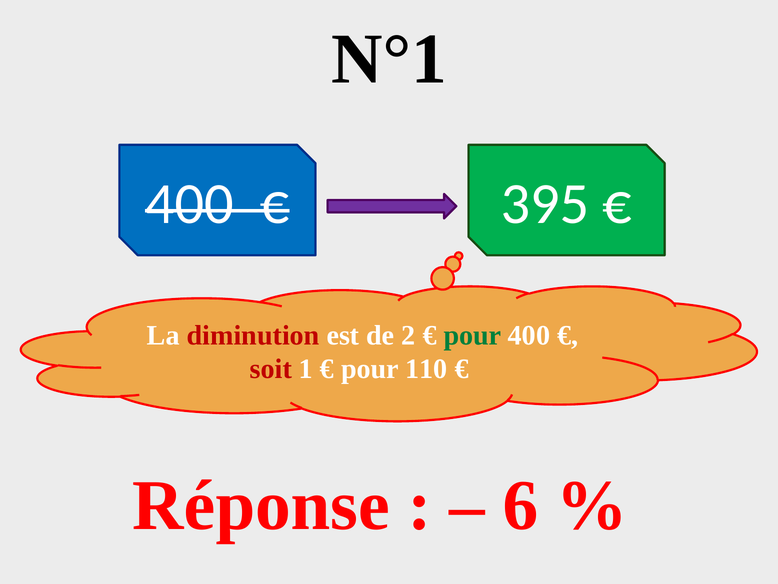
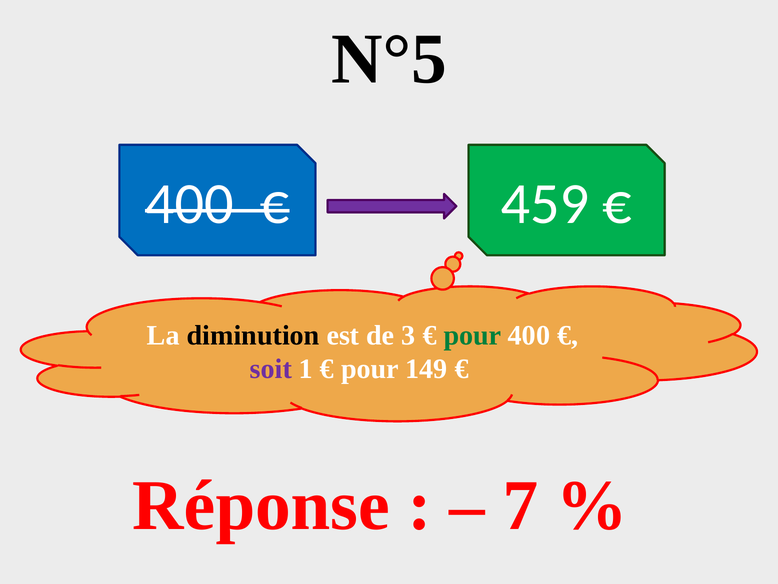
N°1: N°1 -> N°5 (389, 59)
395: 395 -> 459 (545, 204)
diminution colour: red -> black (253, 335)
2: 2 -> 3 (409, 335)
soit colour: red -> purple (271, 369)
110: 110 -> 149 (426, 369)
6: 6 -> 7 (520, 505)
